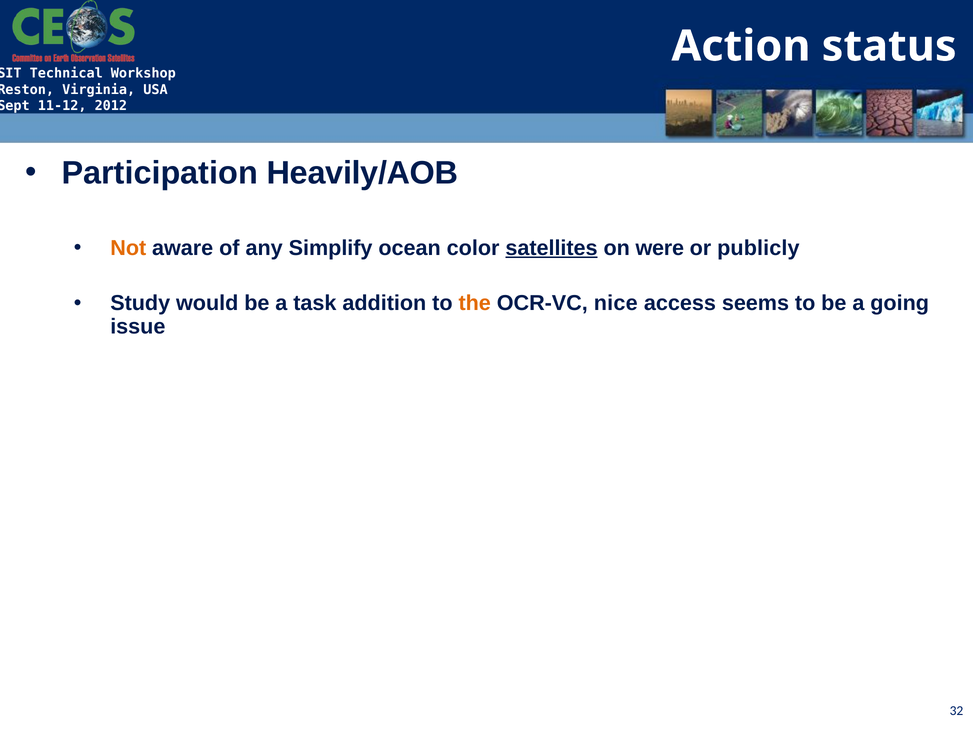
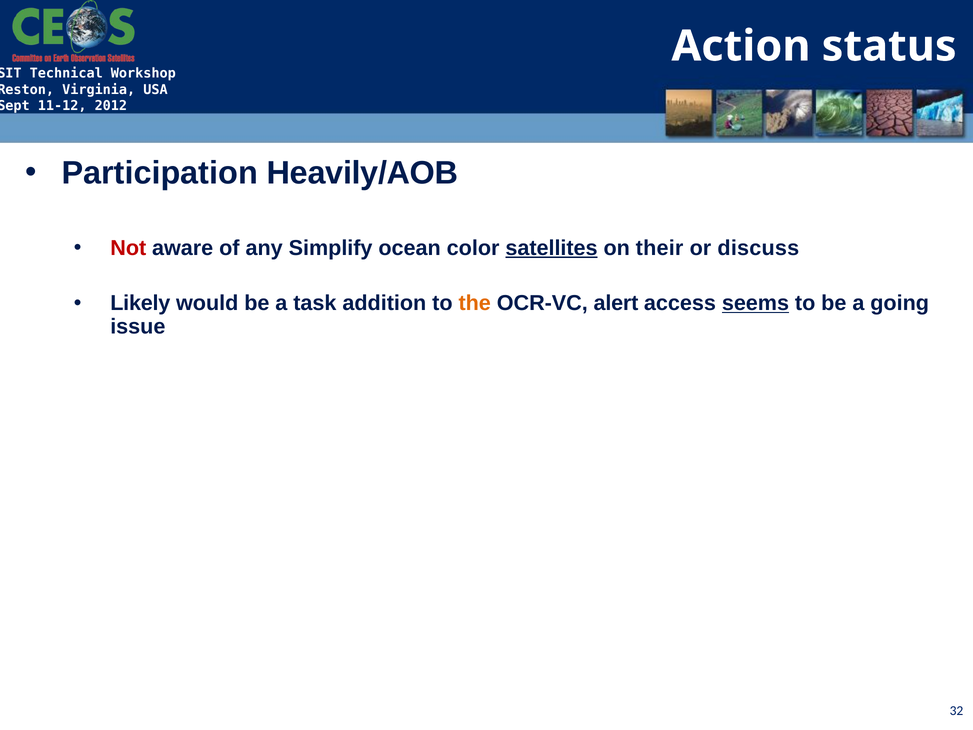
Not colour: orange -> red (128, 248)
were: were -> their (660, 248)
publicly: publicly -> discuss (758, 248)
Study: Study -> Likely (140, 303)
nice: nice -> alert (616, 303)
seems underline: none -> present (755, 303)
